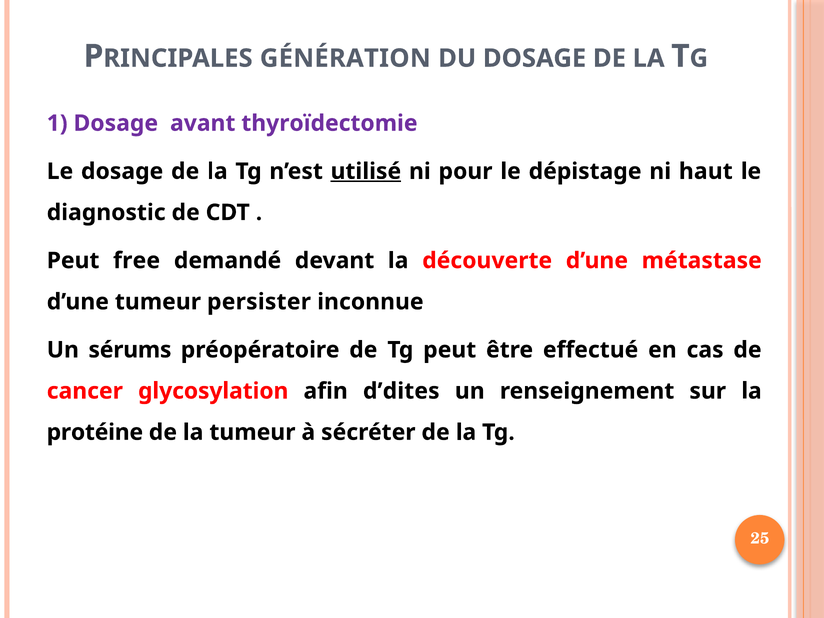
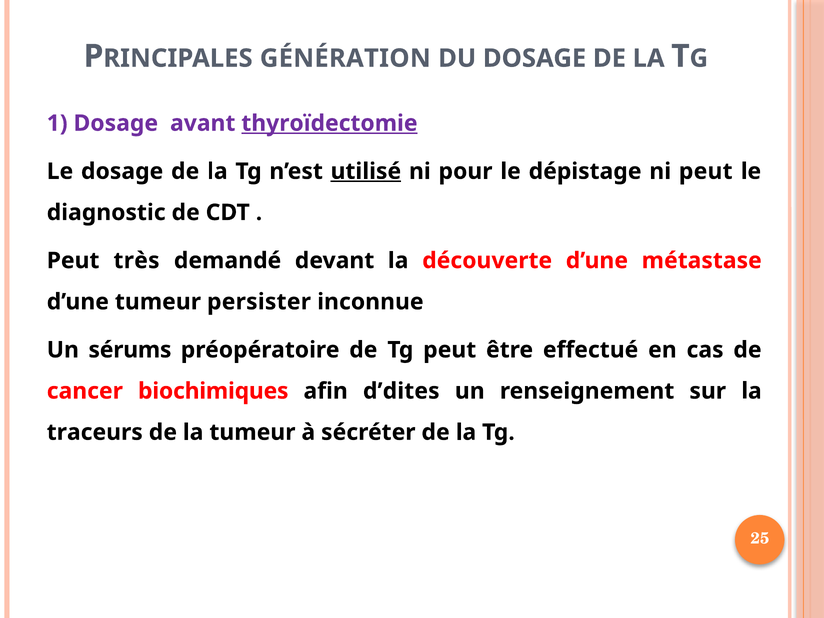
thyroïdectomie underline: none -> present (329, 123)
ni haut: haut -> peut (706, 171)
free: free -> très (137, 261)
glycosylation: glycosylation -> biochimiques (213, 391)
protéine: protéine -> traceurs (95, 432)
